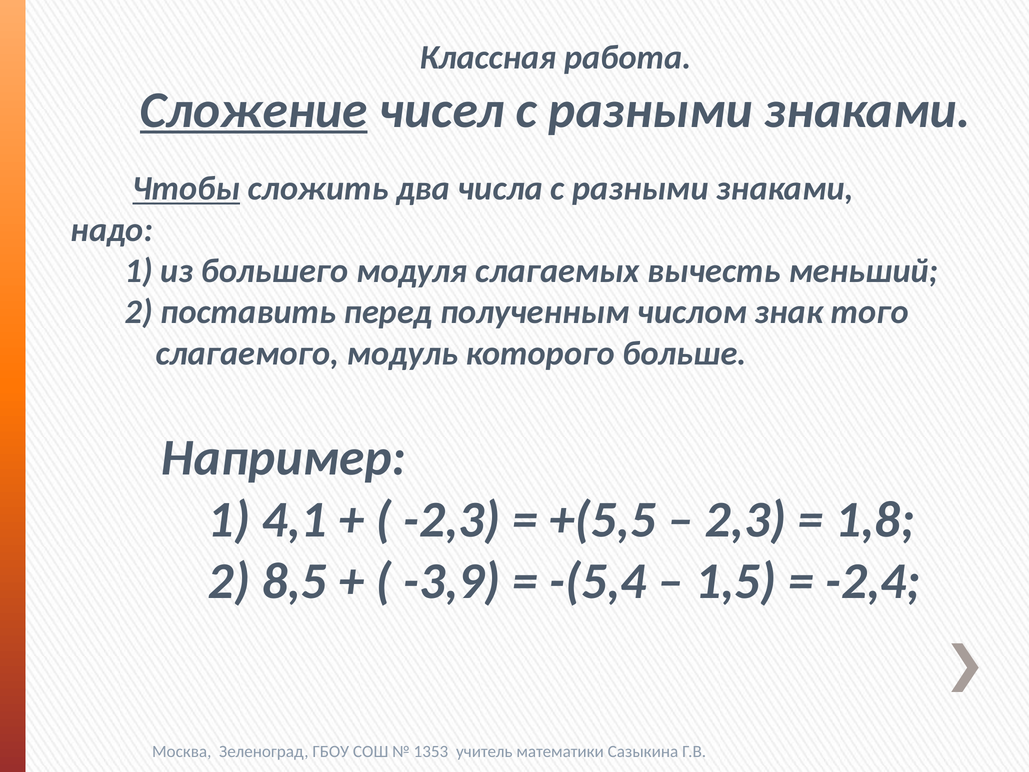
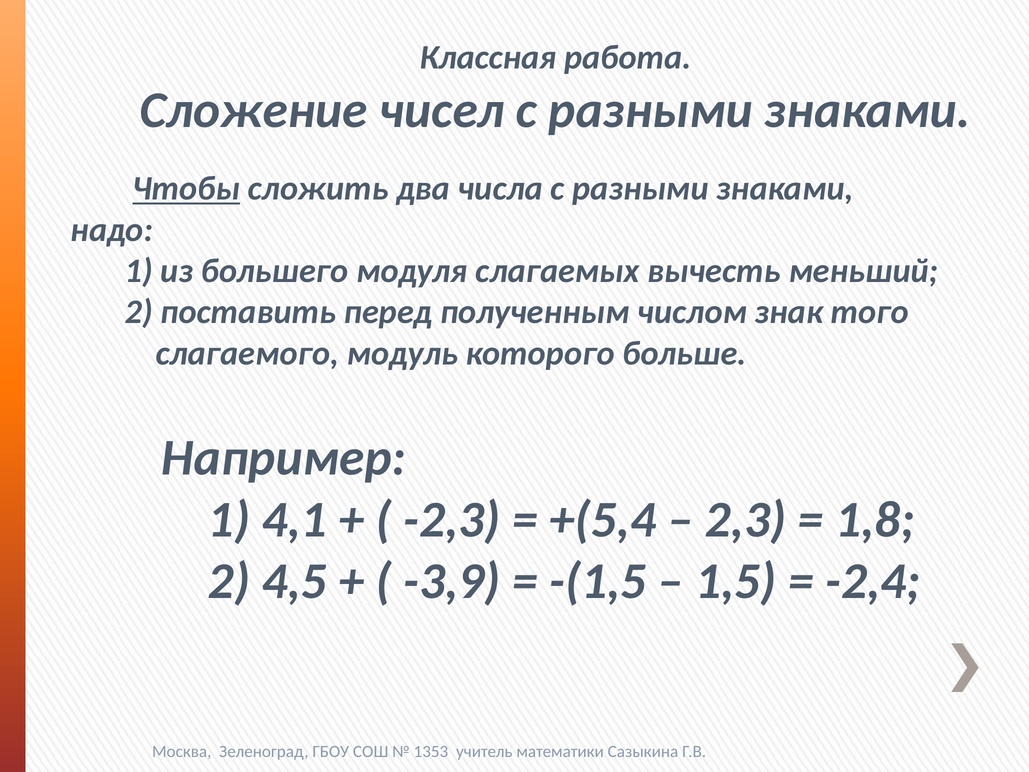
Сложение underline: present -> none (254, 110)
+(5,5: +(5,5 -> +(5,4 (603, 520)
8,5: 8,5 -> 4,5 (294, 581)
-(5,4: -(5,4 -> -(1,5 (598, 581)
